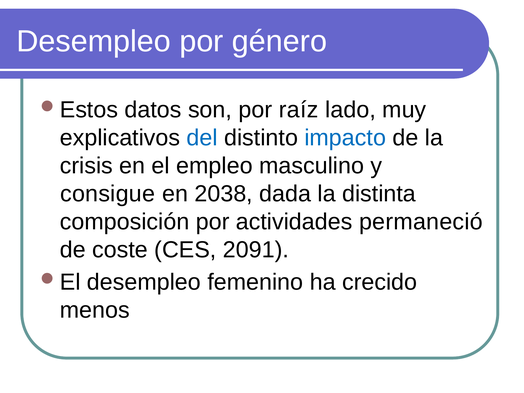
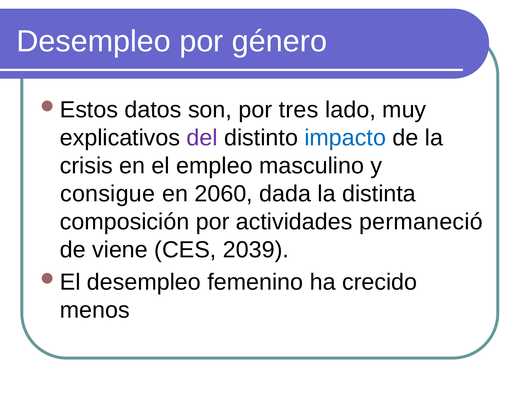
raíz: raíz -> tres (299, 110)
del colour: blue -> purple (202, 138)
2038: 2038 -> 2060 (224, 194)
coste: coste -> viene (120, 250)
2091: 2091 -> 2039 (256, 250)
